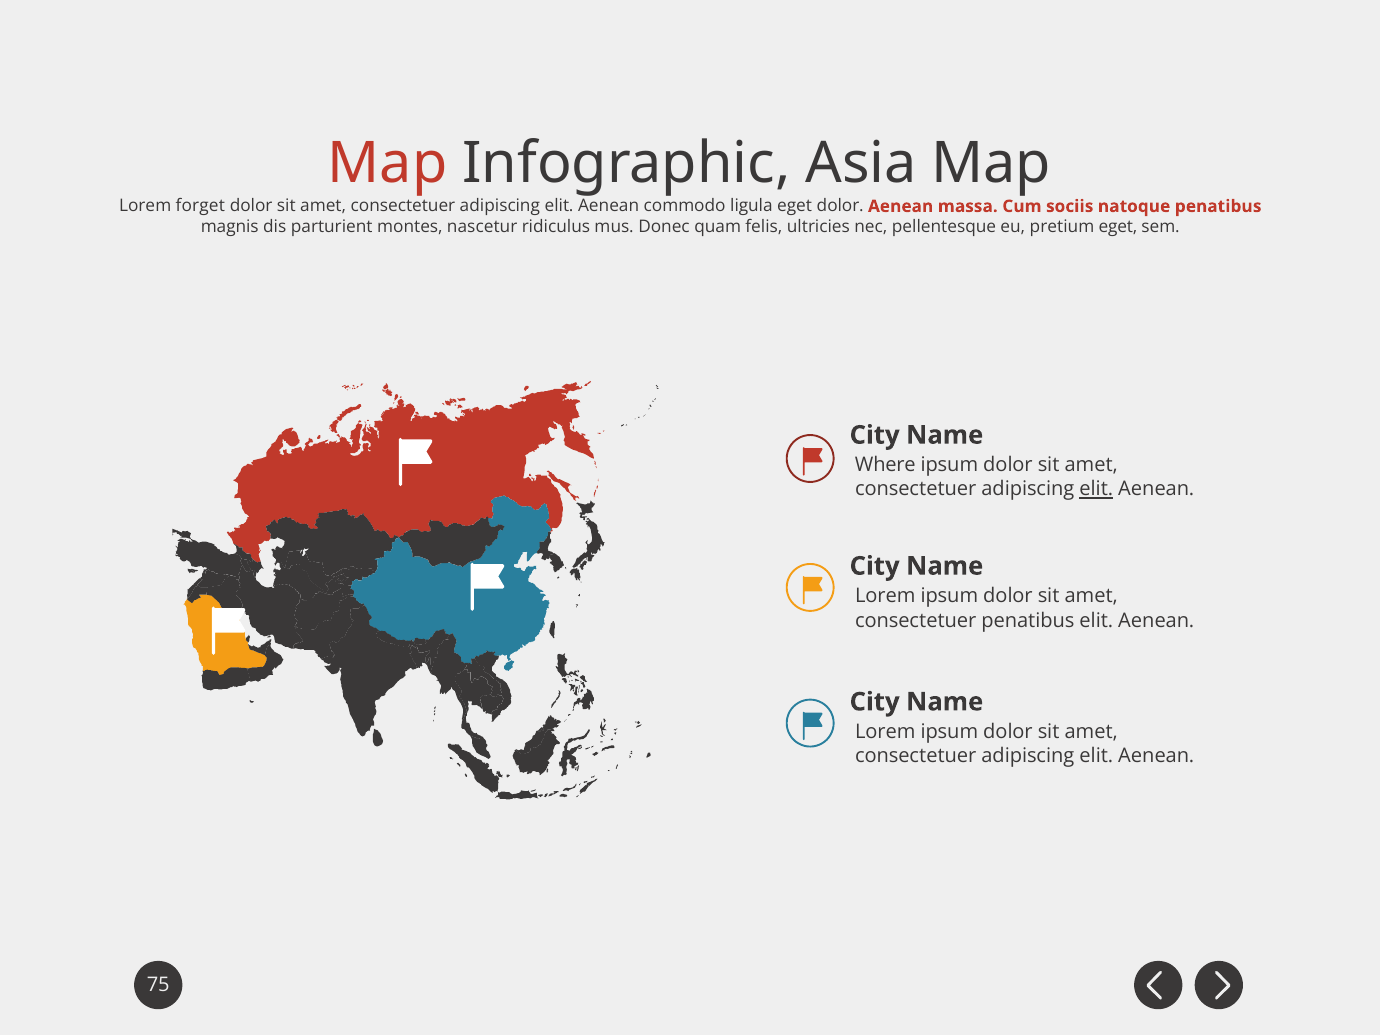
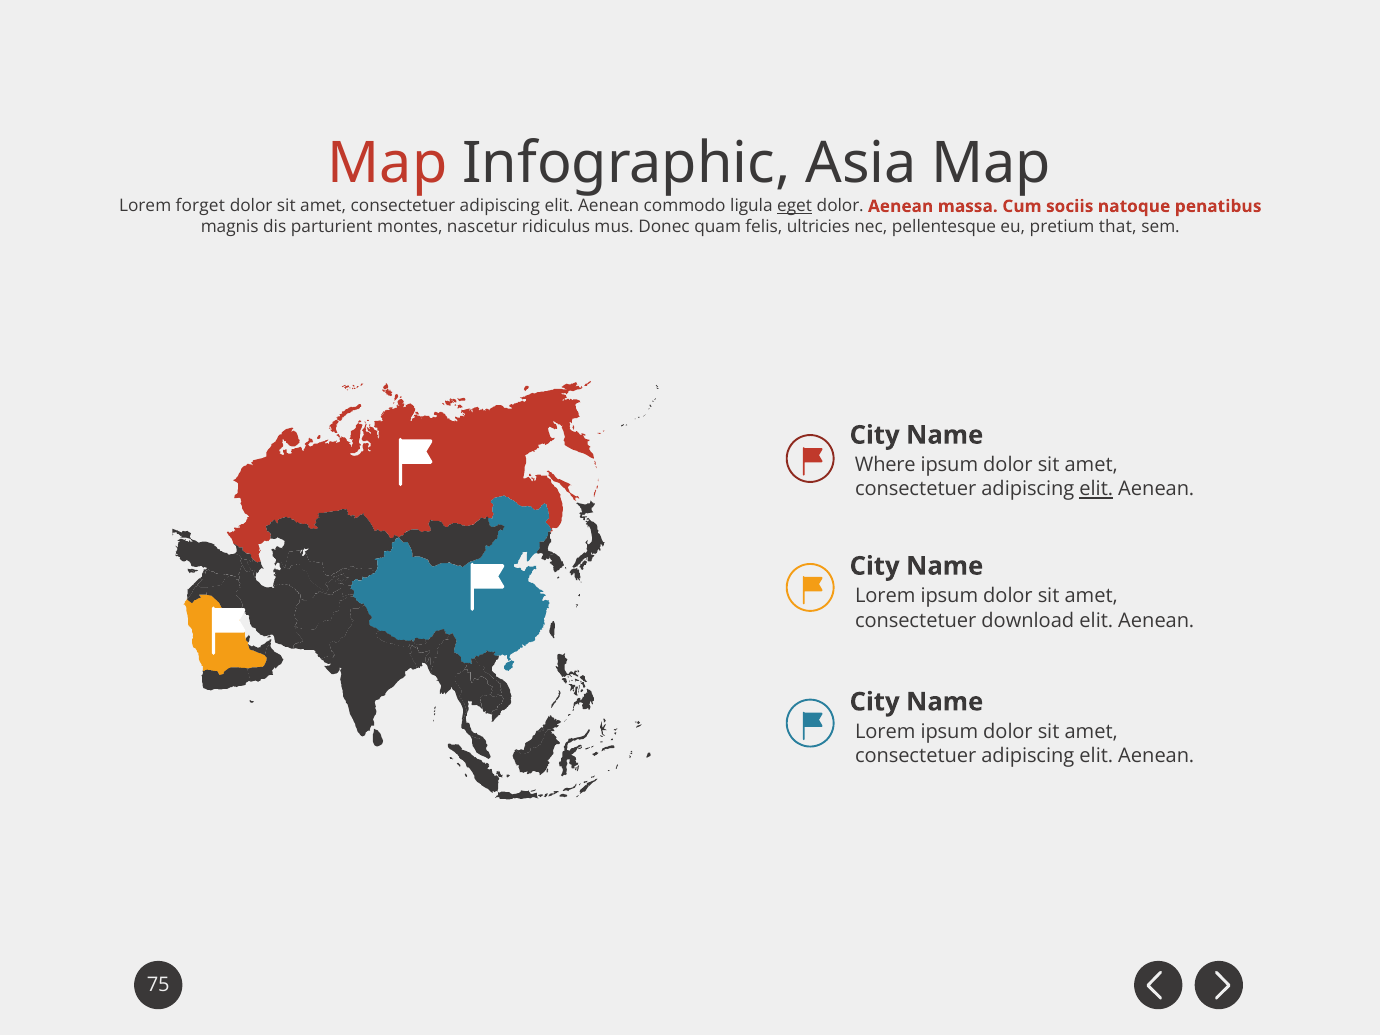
eget underline: none -> present (795, 206)
pretium eget: eget -> that (1118, 227)
consectetuer penatibus: penatibus -> download (1028, 620)
